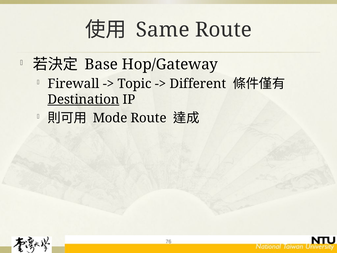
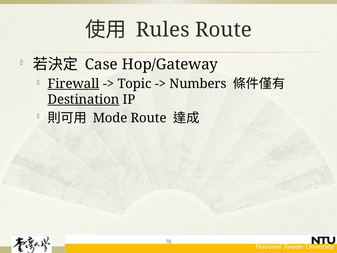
Same: Same -> Rules (163, 30)
Base: Base -> Case (101, 64)
Firewall underline: none -> present (73, 84)
Different: Different -> Numbers (198, 84)
